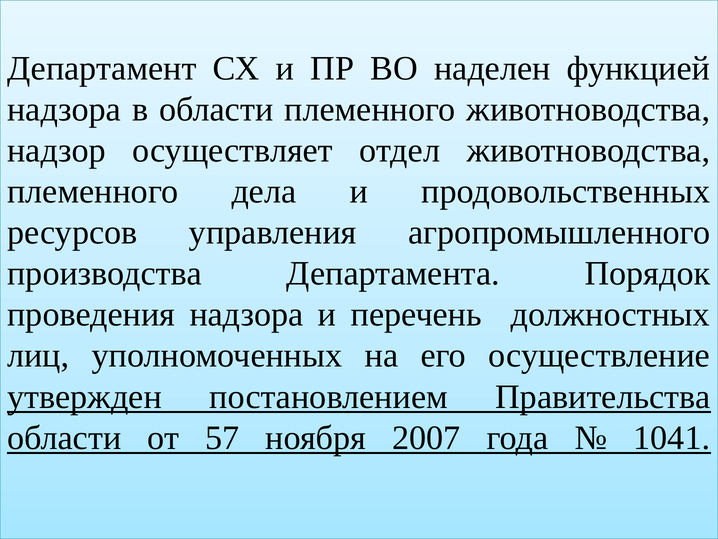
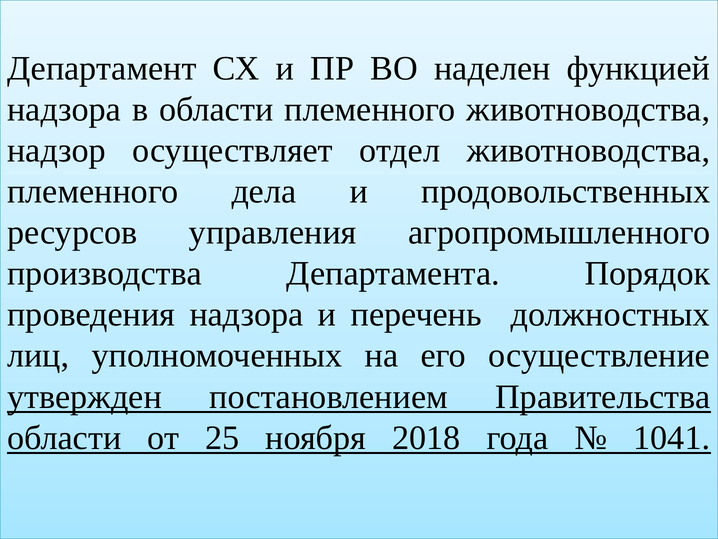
57: 57 -> 25 (222, 437)
2007: 2007 -> 2018 (426, 437)
